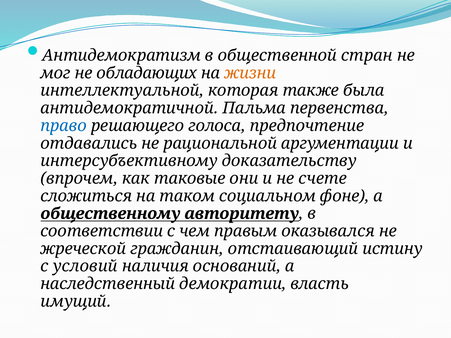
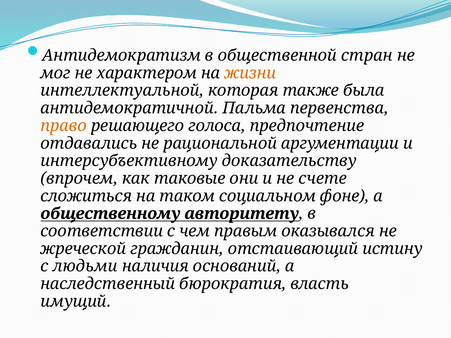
обладающих: обладающих -> характером (147, 73)
право colour: blue -> orange (64, 126)
условий: условий -> людьми (85, 266)
демократии: демократии -> бюрократия (233, 284)
